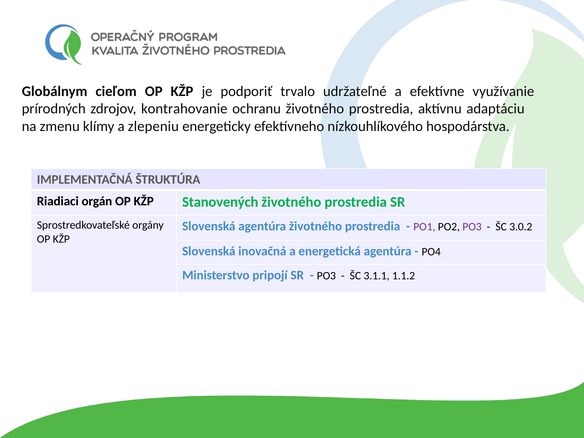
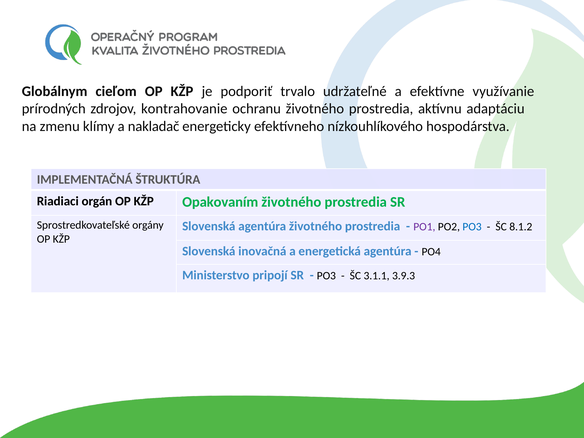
zlepeniu: zlepeniu -> nakladač (154, 126)
Stanovených: Stanovených -> Opakovaním (220, 202)
PO3 colour: purple -> blue (472, 227)
3.0.2: 3.0.2 -> 8.1.2 (521, 227)
1.1.2: 1.1.2 -> 3.9.3 (404, 276)
